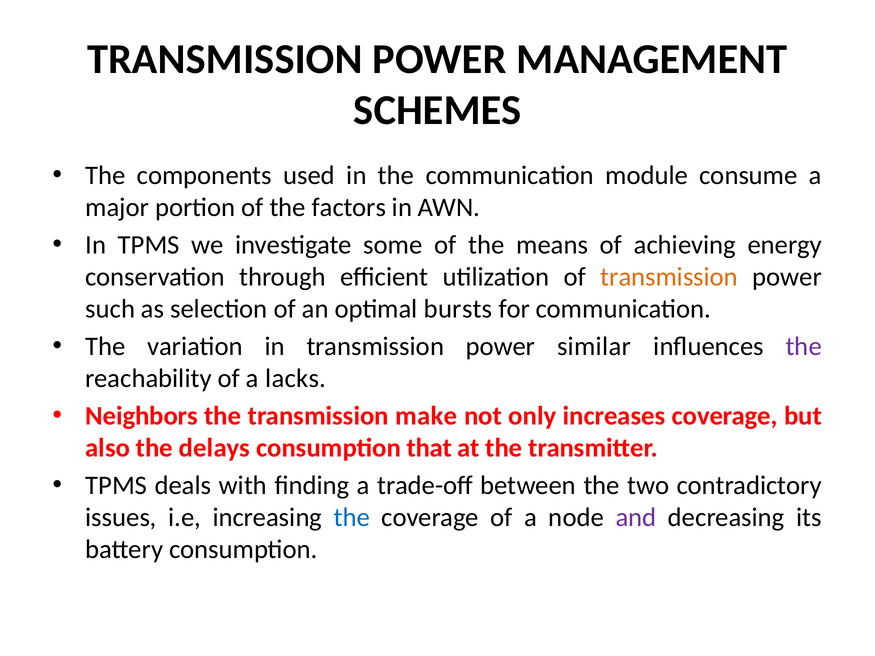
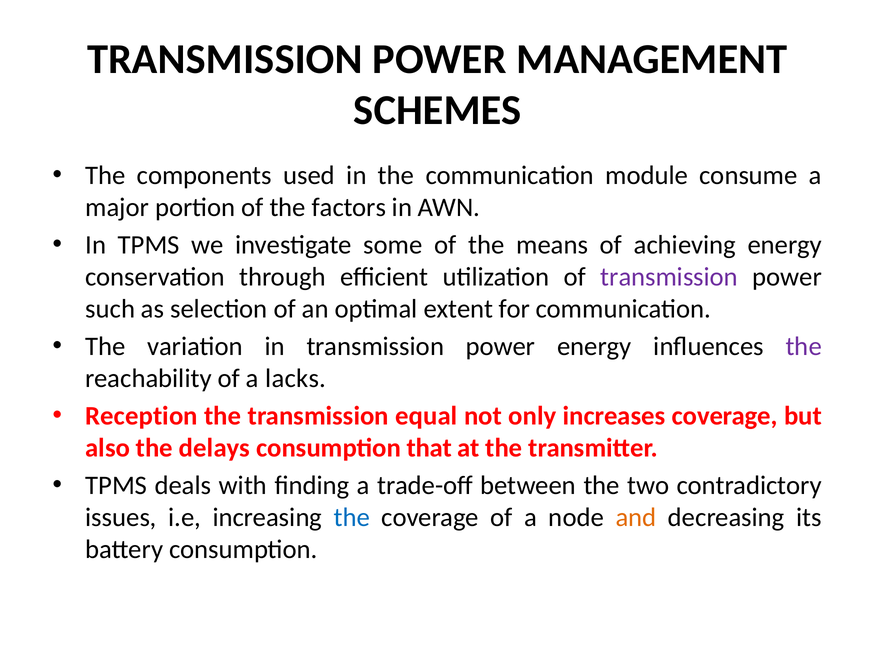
transmission colour: orange -> purple (669, 277)
bursts: bursts -> extent (458, 309)
power similar: similar -> energy (594, 346)
Neighbors: Neighbors -> Reception (142, 416)
make: make -> equal (426, 416)
and colour: purple -> orange (636, 517)
